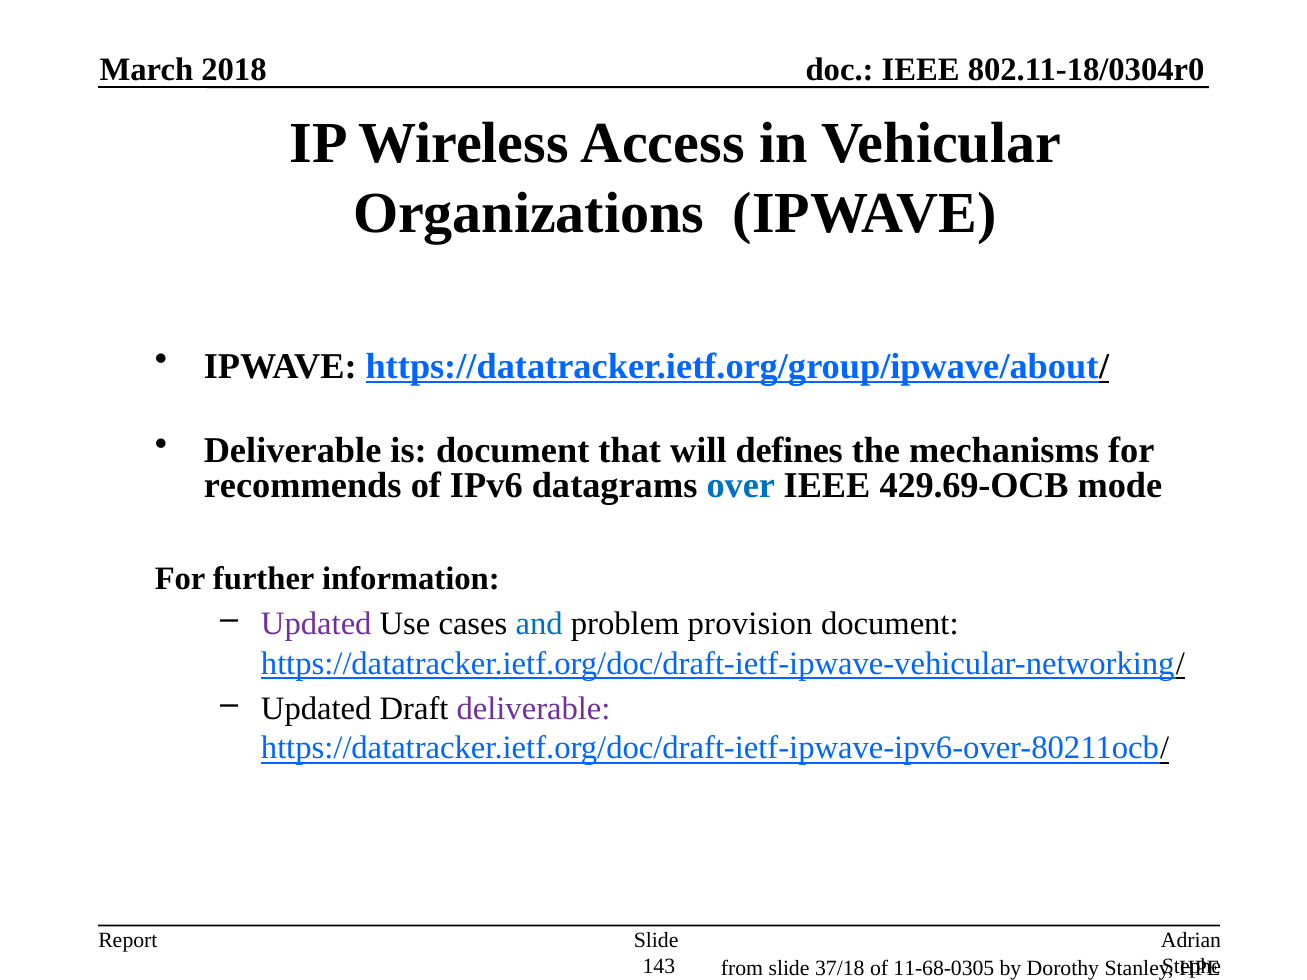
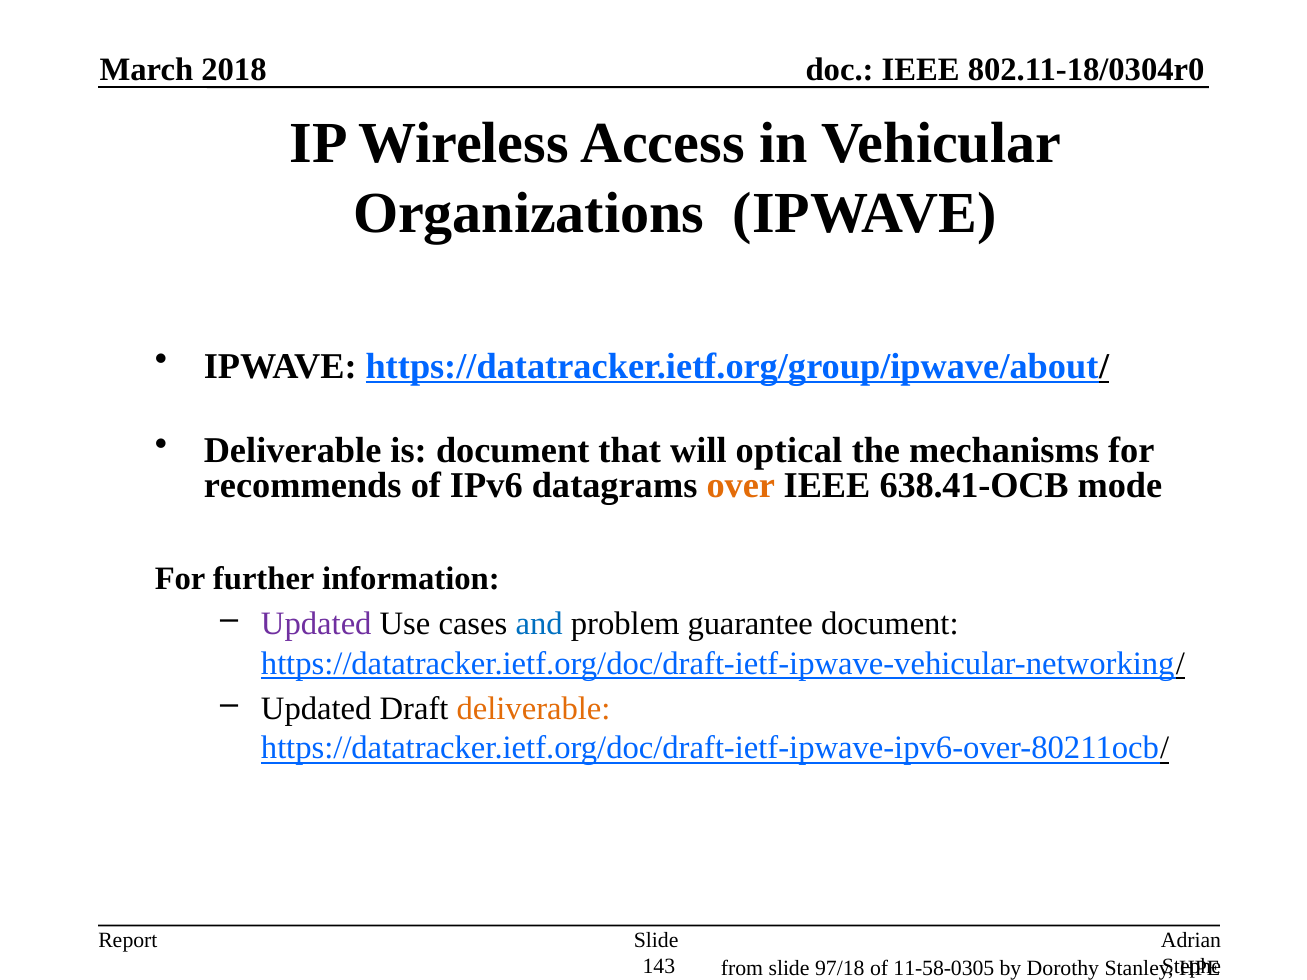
defines: defines -> optical (789, 450)
over colour: blue -> orange (741, 485)
429.69-OCB: 429.69-OCB -> 638.41-OCB (974, 485)
provision: provision -> guarantee (750, 624)
deliverable colour: purple -> orange (534, 709)
37/18: 37/18 -> 97/18 (840, 969)
11-68-0305: 11-68-0305 -> 11-58-0305 (944, 969)
